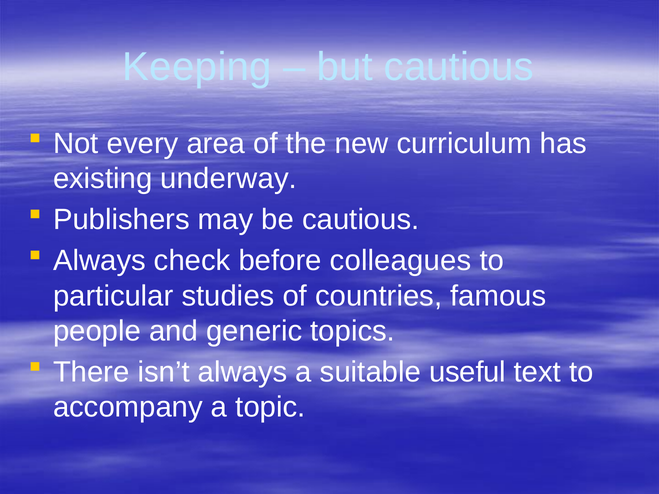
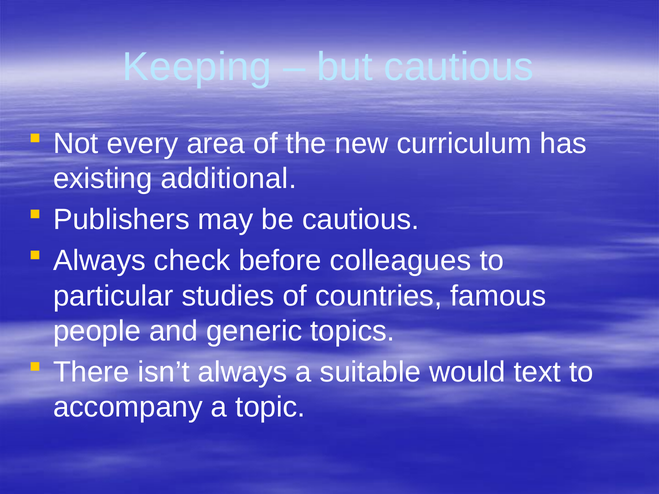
underway: underway -> additional (229, 179)
useful: useful -> would (467, 372)
